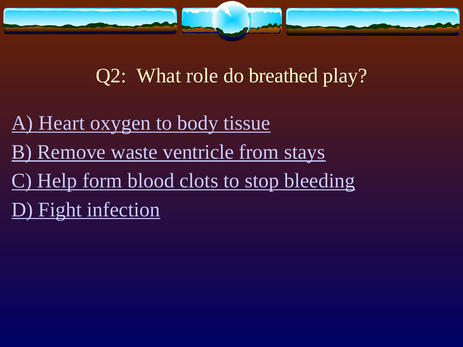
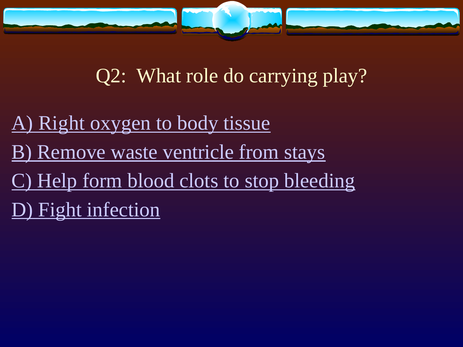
breathed: breathed -> carrying (283, 76)
Heart: Heart -> Right (62, 123)
